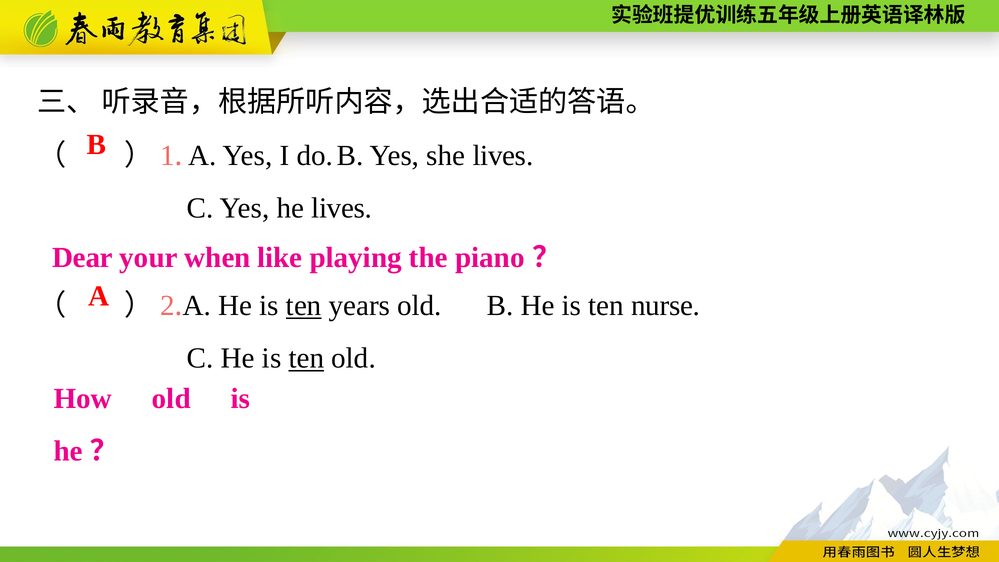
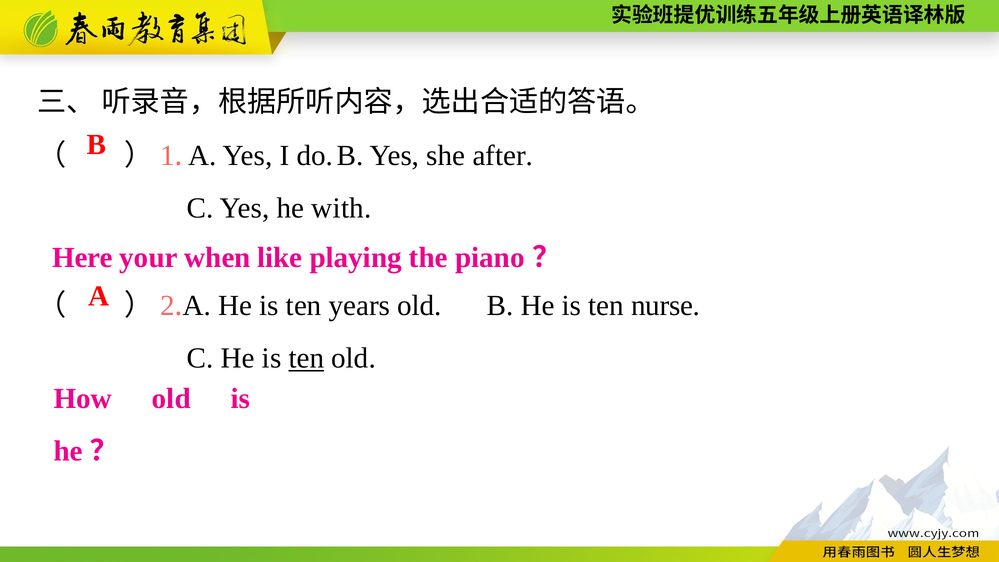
she lives: lives -> after (503, 156)
he lives: lives -> with (341, 208)
Dear: Dear -> Here (82, 258)
ten underline: present -> none (304, 306)
